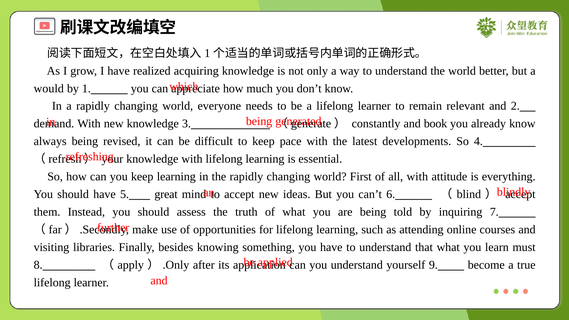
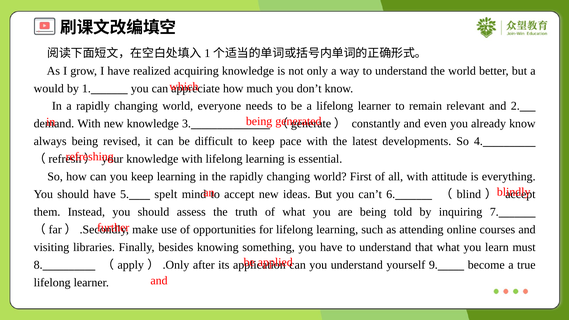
book: book -> even (435, 124)
great: great -> spelt (166, 194)
